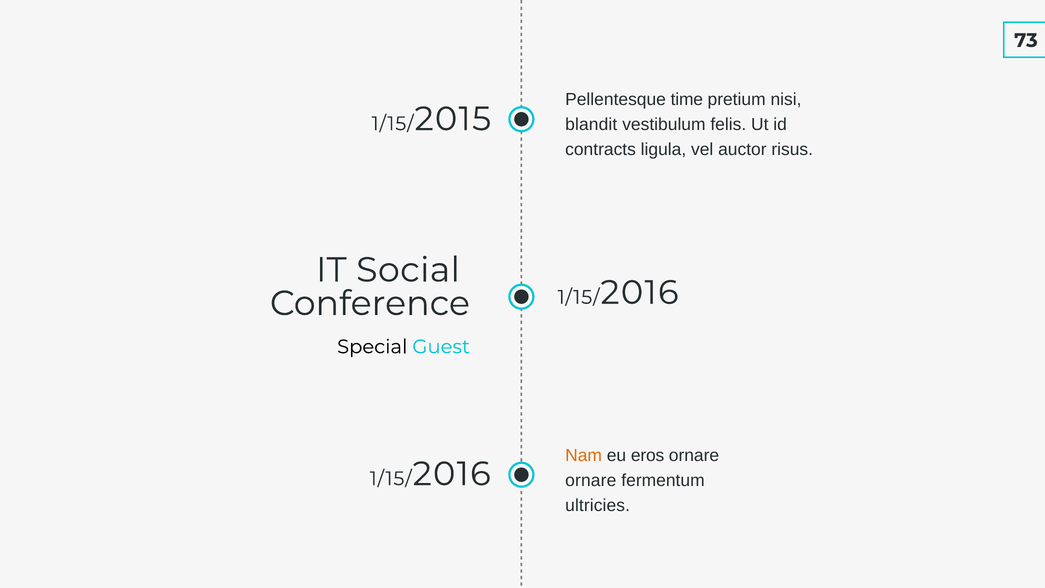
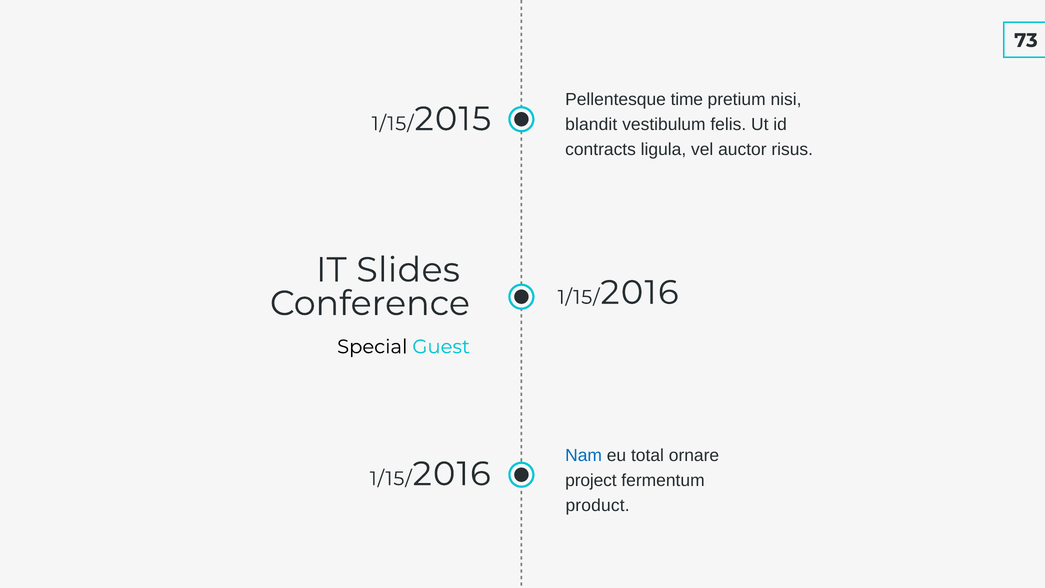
Social: Social -> Slides (408, 270)
Nam colour: orange -> blue (584, 455)
eros: eros -> total (647, 455)
ornare: ornare -> project (591, 480)
ultricies: ultricies -> product (598, 506)
